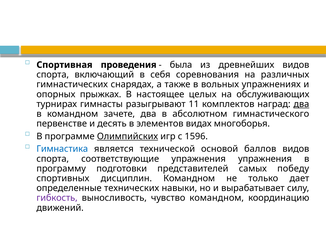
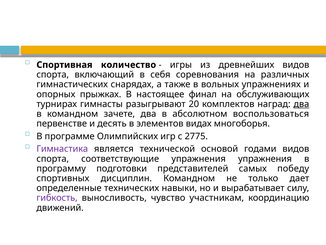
проведения: проведения -> количество (129, 65)
была: была -> игры (181, 65)
целых: целых -> финал (203, 94)
11: 11 -> 20 (194, 104)
гимнастического: гимнастического -> воспользоваться (271, 114)
Олимпийских underline: present -> none (127, 136)
1596: 1596 -> 2775 (196, 136)
Гимнастика colour: blue -> purple (62, 149)
баллов: баллов -> годами (260, 149)
чувство командном: командном -> участникам (217, 198)
